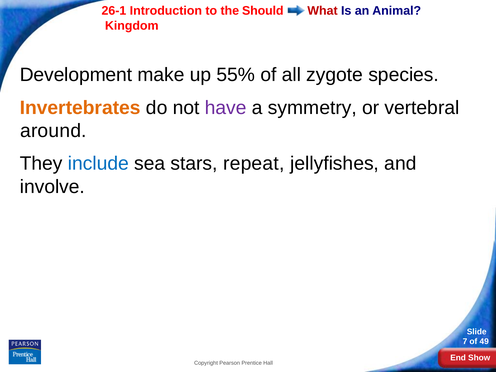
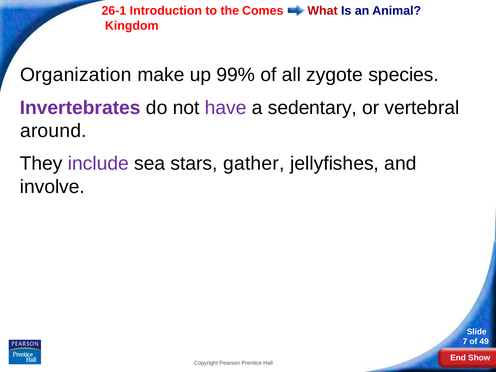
Should: Should -> Comes (263, 11)
Development: Development -> Organization (76, 75)
55%: 55% -> 99% (236, 75)
Invertebrates colour: orange -> purple (80, 108)
symmetry: symmetry -> sedentary (312, 108)
include colour: blue -> purple (98, 164)
repeat: repeat -> gather (254, 164)
